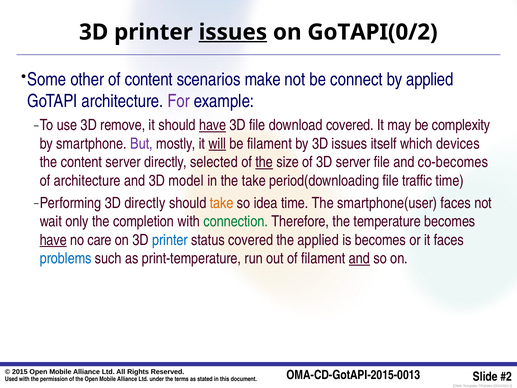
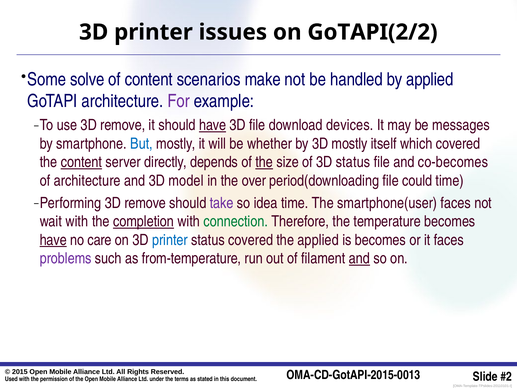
issues underline: present -> none (233, 32)
GoTAPI(0/2: GoTAPI(0/2 -> GoTAPI(2/2 (372, 32)
other: other -> solve (87, 79)
connect: connect -> handled (357, 79)
download covered: covered -> devices (350, 125)
complexity: complexity -> messages (461, 125)
But colour: purple -> blue (142, 144)
will underline: present -> none (217, 144)
be filament: filament -> whether (269, 144)
3D issues: issues -> mostly (350, 144)
which devices: devices -> covered (458, 144)
content underline: none -> present (81, 162)
selected: selected -> depends (214, 162)
3D server: server -> status (353, 162)
the take: take -> over (254, 181)
traffic: traffic -> could (417, 181)
directly: directly -> remove (145, 203)
take colour: orange -> purple (222, 203)
wait only: only -> with (77, 221)
completion underline: none -> present (144, 221)
problems colour: blue -> purple (66, 258)
print-temperature: print-temperature -> from-temperature (192, 258)
